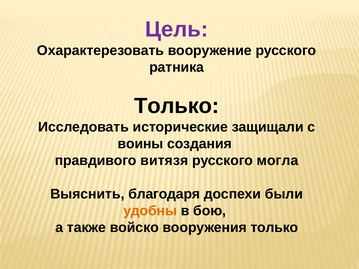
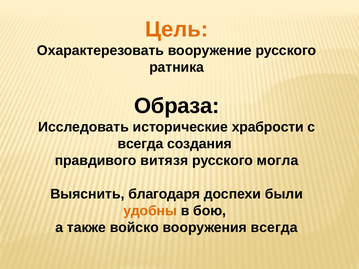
Цель colour: purple -> orange (177, 30)
Только: Только -> Образа (177, 106)
защищали: защищали -> храбрости (268, 127)
воины: воины -> всегда (141, 144)
вооружения только: только -> всегда (274, 228)
